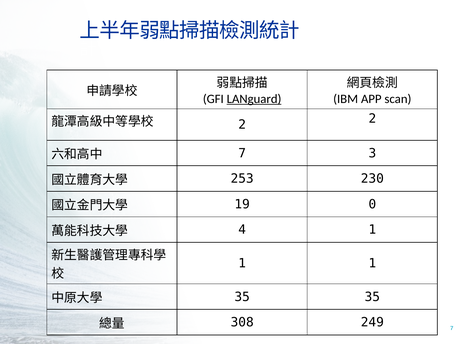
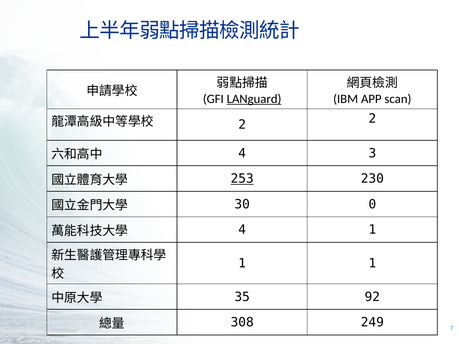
7: 7 -> 4 (242, 153)
253 underline: none -> present (242, 179)
19: 19 -> 30 (242, 204)
35 35: 35 -> 92 (372, 297)
